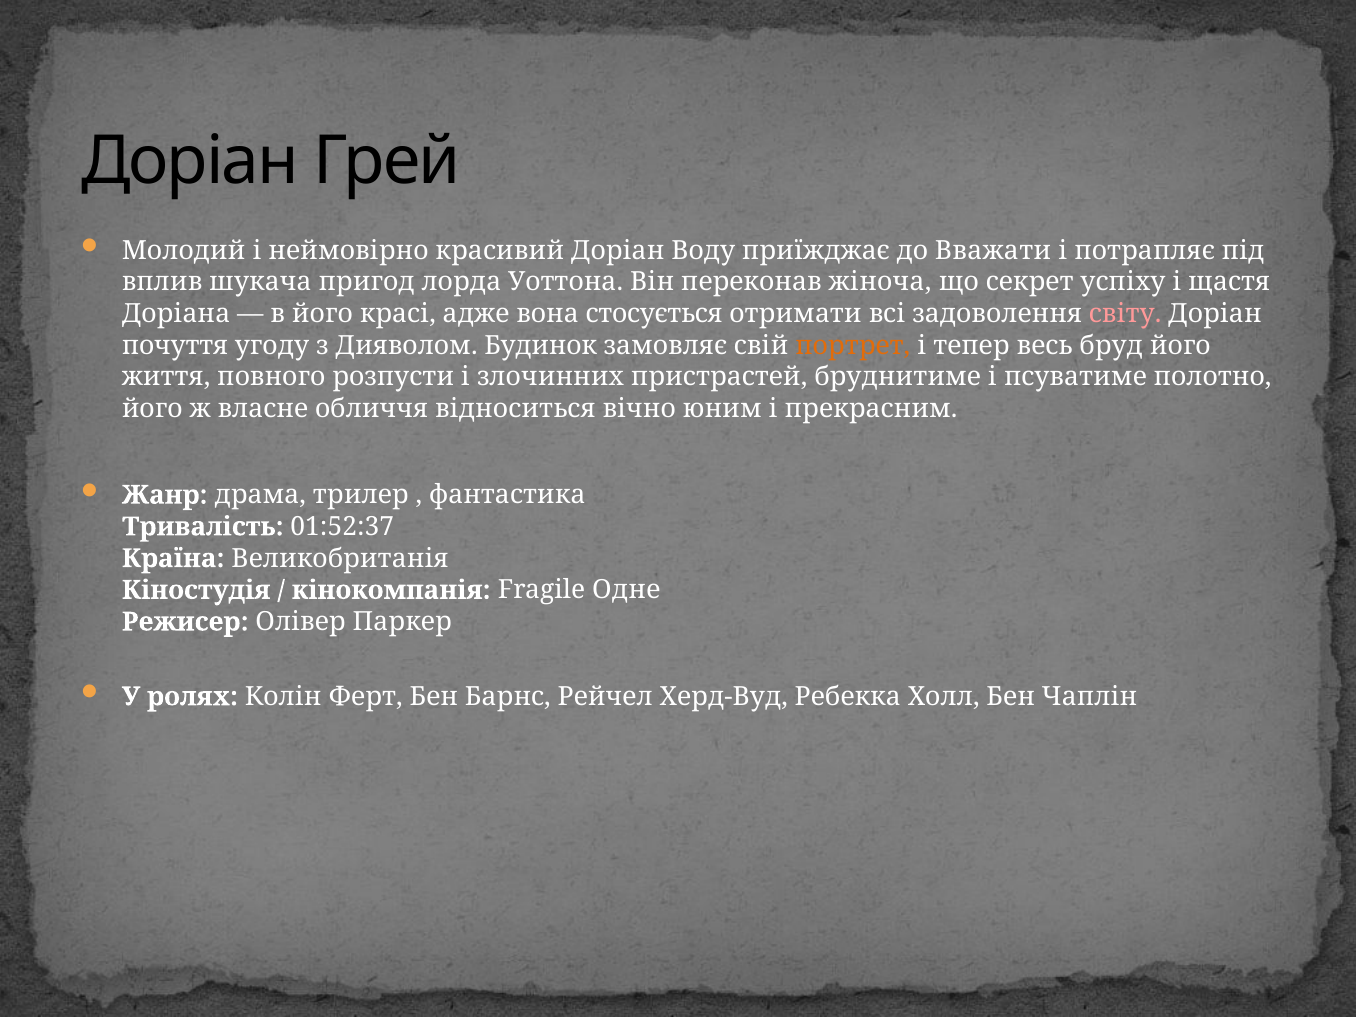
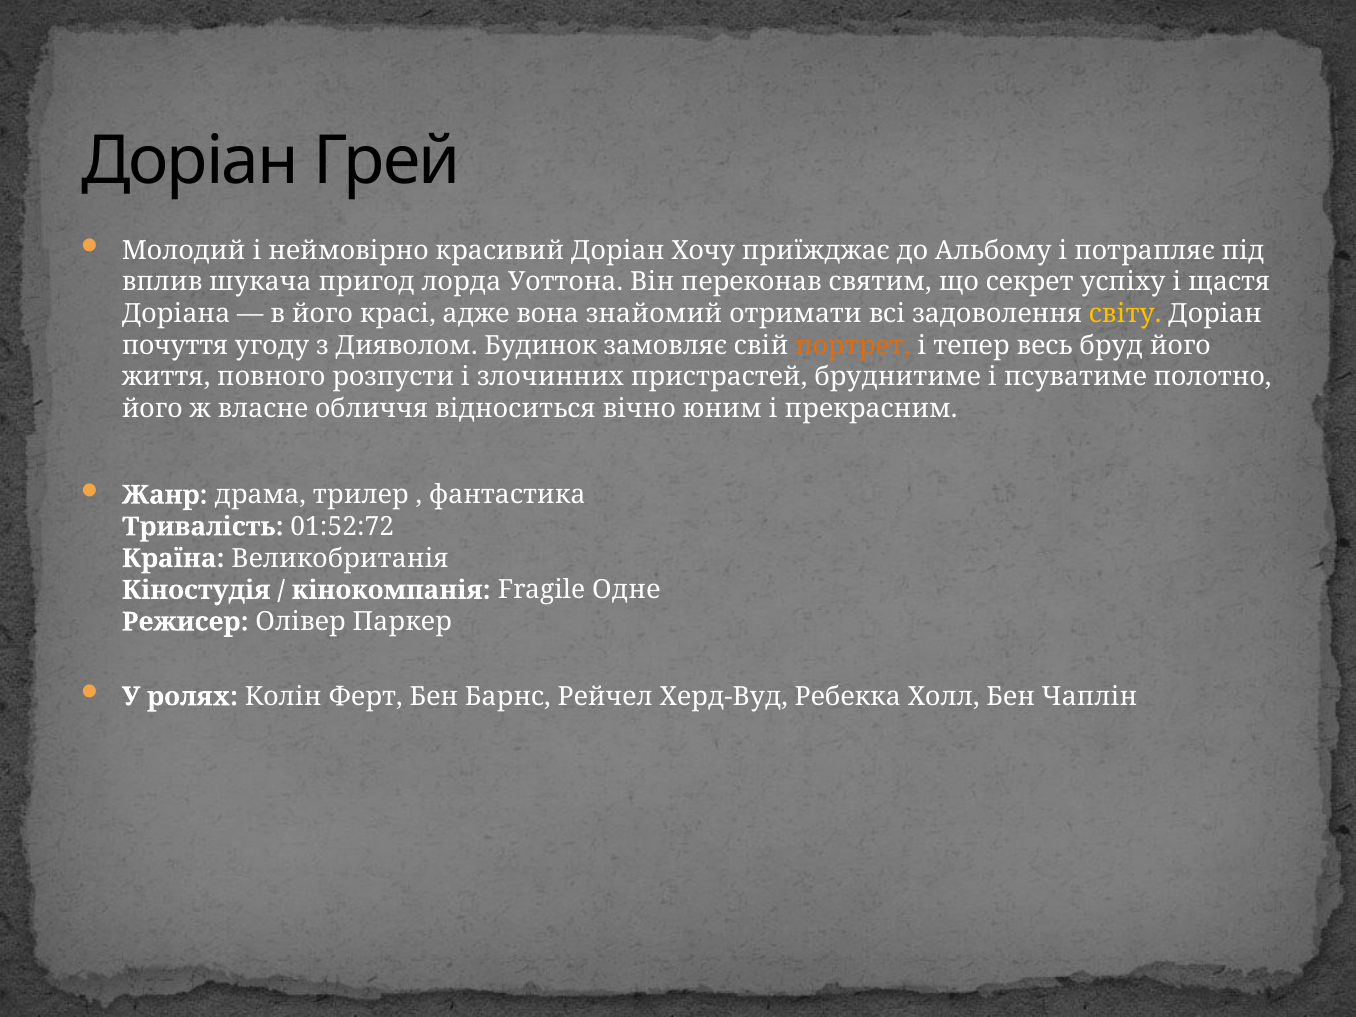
Воду: Воду -> Хочу (703, 250)
Вважати: Вважати -> Альбому (993, 250)
жіноча: жіноча -> святим (880, 282)
стосується: стосується -> знайомий (654, 314)
світу colour: pink -> yellow (1125, 314)
01:52:37: 01:52:37 -> 01:52:72 (342, 527)
